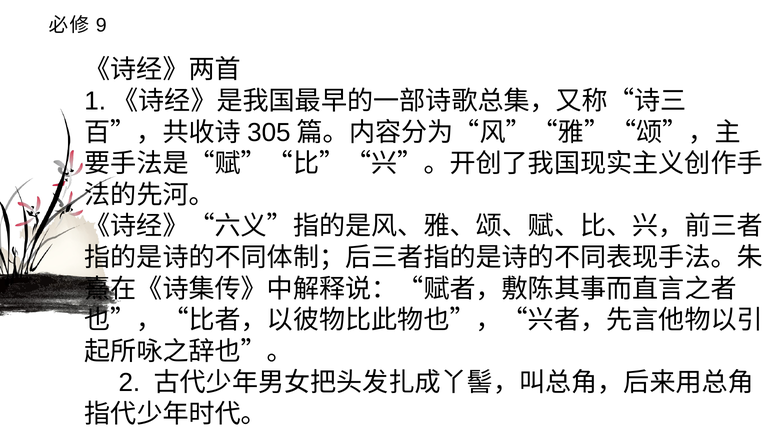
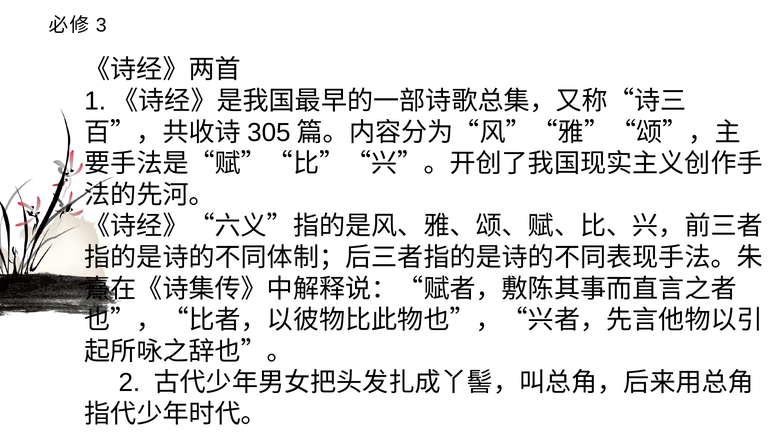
9: 9 -> 3 (101, 25)
